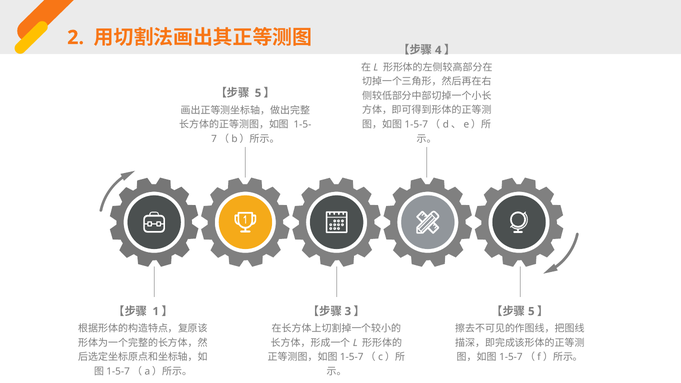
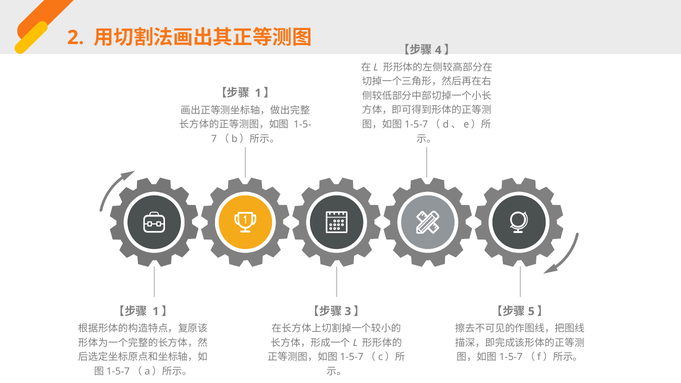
5: 5 -> 1 (258, 93)
